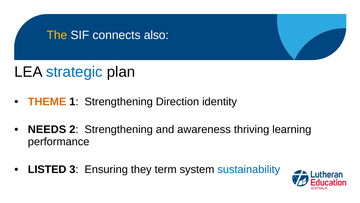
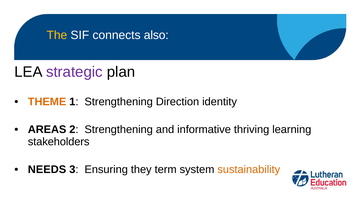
strategic colour: blue -> purple (74, 72)
NEEDS: NEEDS -> AREAS (47, 129)
awareness: awareness -> informative (204, 129)
performance: performance -> stakeholders (59, 142)
LISTED: LISTED -> NEEDS (47, 169)
sustainability colour: blue -> orange (249, 169)
